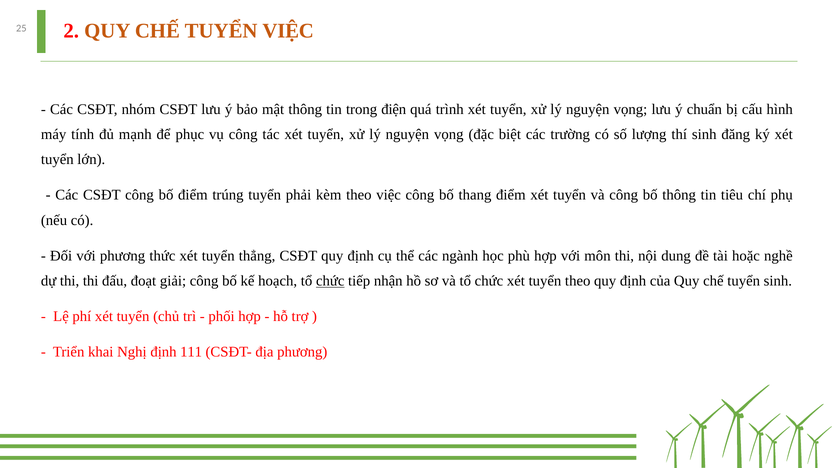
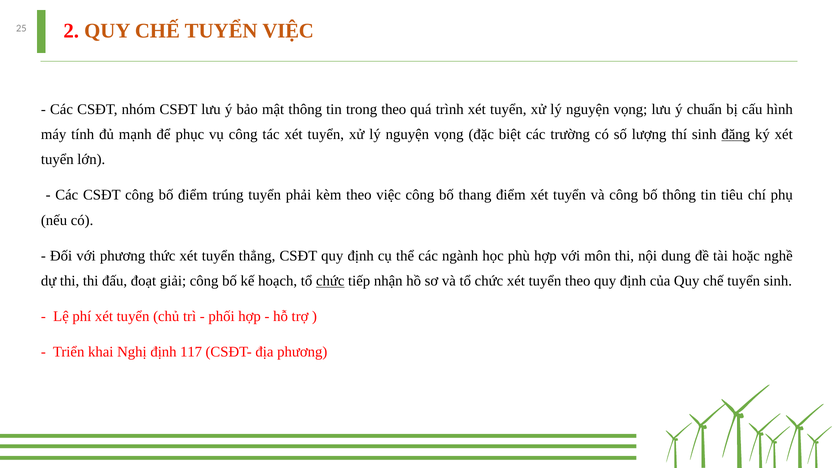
trong điện: điện -> theo (394, 109)
đăng underline: none -> present (736, 134)
111: 111 -> 117 (191, 352)
